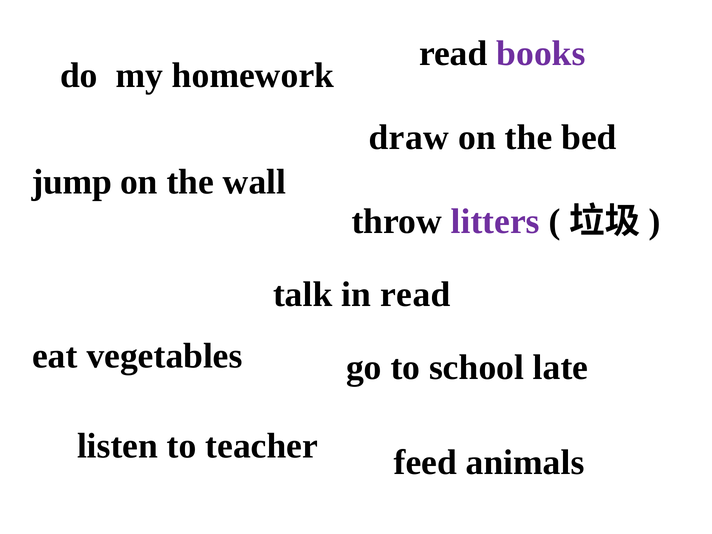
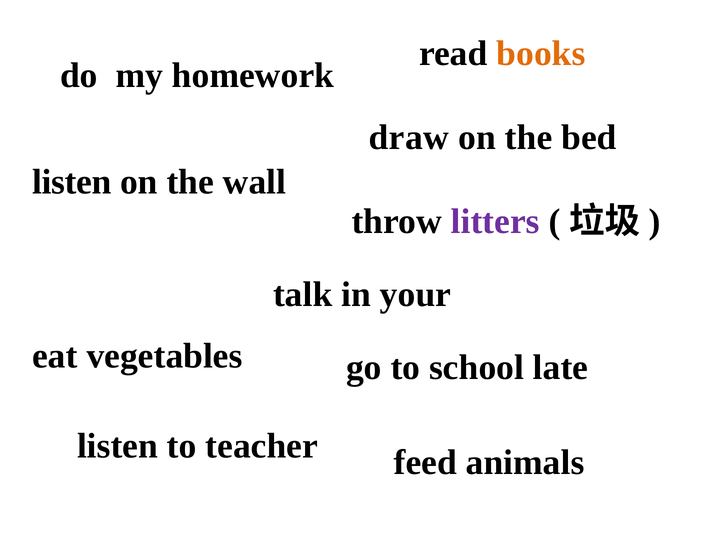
books colour: purple -> orange (541, 53)
jump: jump -> listen (72, 182)
in read: read -> your (416, 294)
